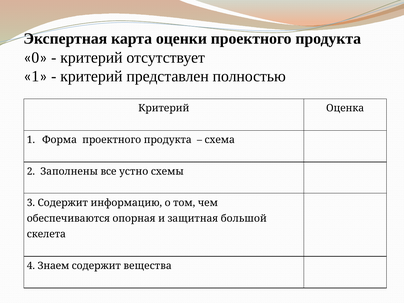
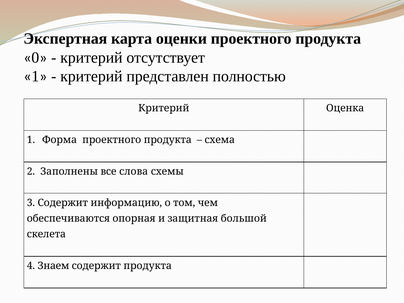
устно: устно -> слова (134, 172)
содержит вещества: вещества -> продукта (148, 266)
